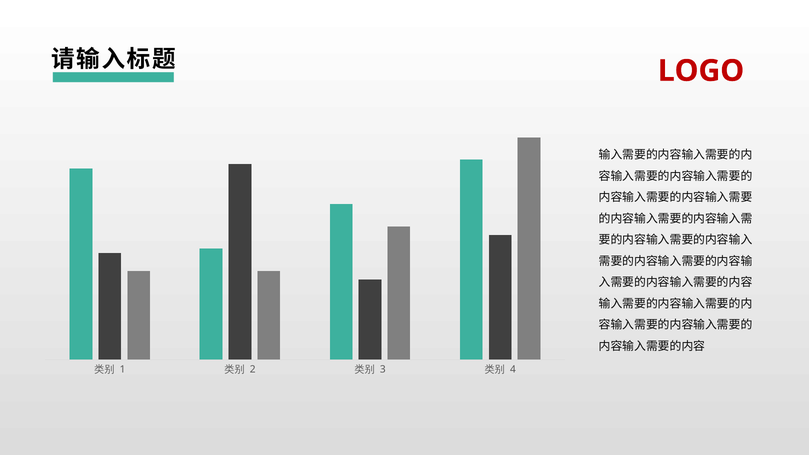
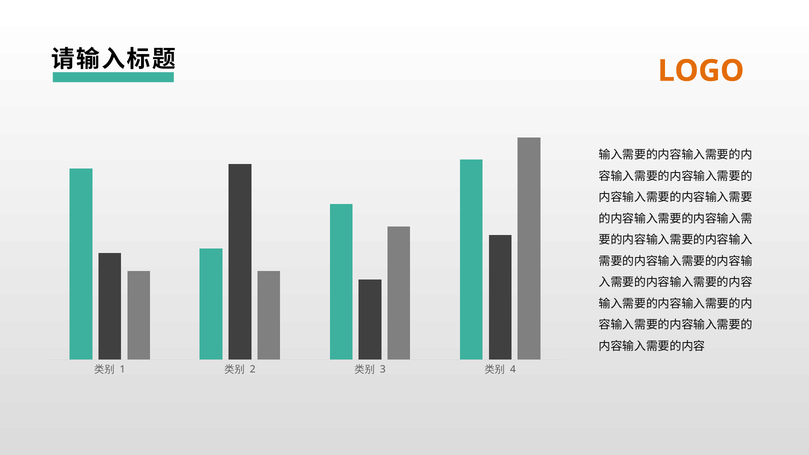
LOGO colour: red -> orange (701, 71)
